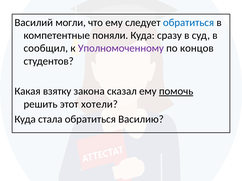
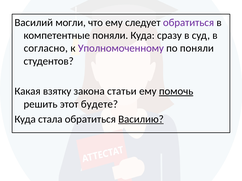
обратиться colour: blue -> purple (189, 23)
сообщил: сообщил -> согласно (46, 48)
по концов: концов -> поняли (197, 48)
сказал: сказал -> статьи (122, 91)
хотели: хотели -> будете (99, 104)
Василию underline: none -> present (141, 119)
